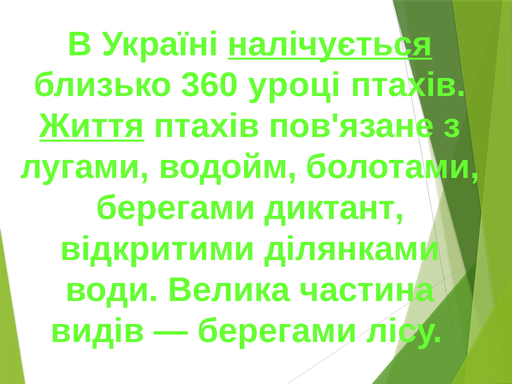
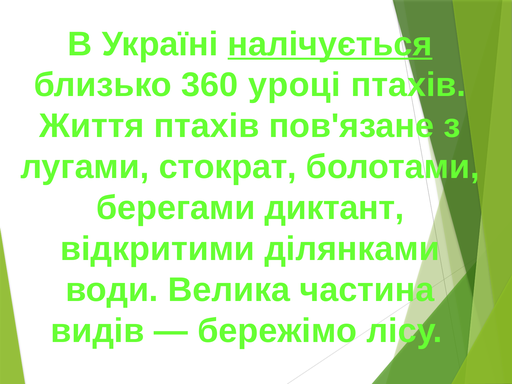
Життя underline: present -> none (92, 126)
водойм: водойм -> стократ (228, 167)
берегами: берегами -> бережімо (277, 331)
